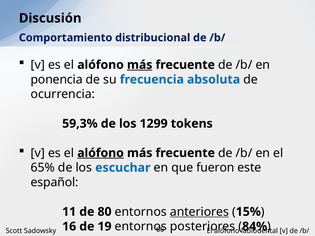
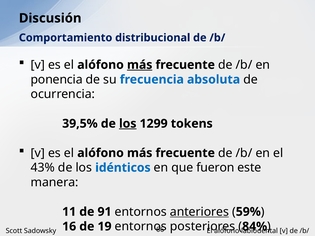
59,3%: 59,3% -> 39,5% (80, 124)
los underline: none -> present (128, 124)
alófono underline: present -> none (101, 153)
65%: 65% -> 43% (43, 168)
escuchar: escuchar -> idénticos (123, 168)
español: español -> manera (55, 183)
80: 80 -> 91 (105, 212)
15%: 15% -> 59% (248, 212)
